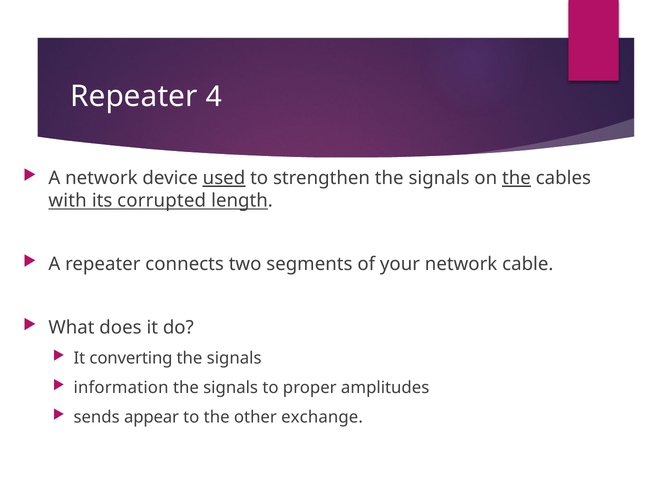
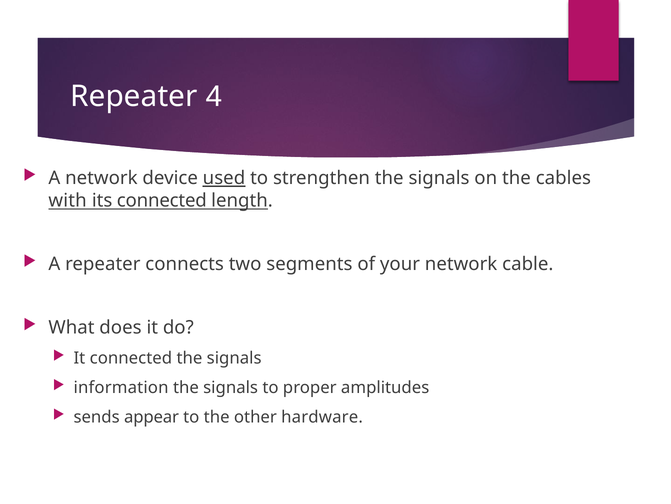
the underline: present -> none (516, 178)
its corrupted: corrupted -> connected (162, 200)
It converting: converting -> connected (131, 358)
exchange: exchange -> hardware (322, 417)
